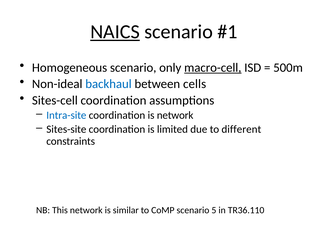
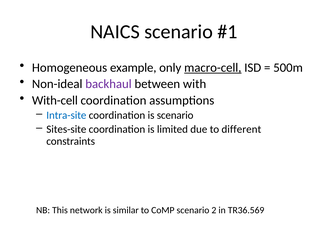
NAICS underline: present -> none (115, 32)
Homogeneous scenario: scenario -> example (133, 68)
backhaul colour: blue -> purple (108, 84)
cells: cells -> with (195, 84)
Sites-cell: Sites-cell -> With-cell (55, 100)
is network: network -> scenario (175, 115)
5: 5 -> 2 (214, 210)
TR36.110: TR36.110 -> TR36.569 (246, 210)
